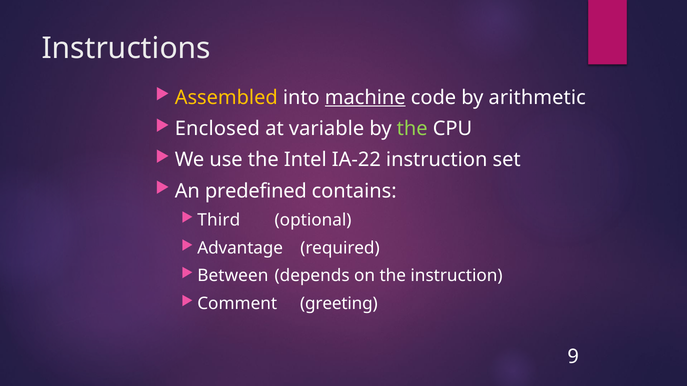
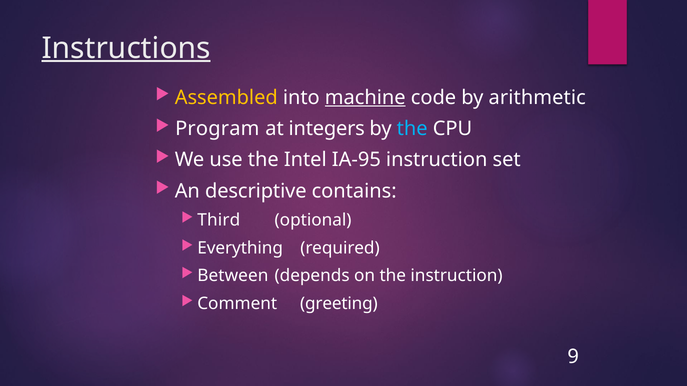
Instructions underline: none -> present (126, 48)
Enclosed: Enclosed -> Program (217, 129)
variable: variable -> integers (327, 129)
the colour: light green -> light blue (412, 129)
IA-22: IA-22 -> IA-95 (356, 160)
predefined: predefined -> descriptive (256, 191)
Advantage: Advantage -> Everything (240, 248)
